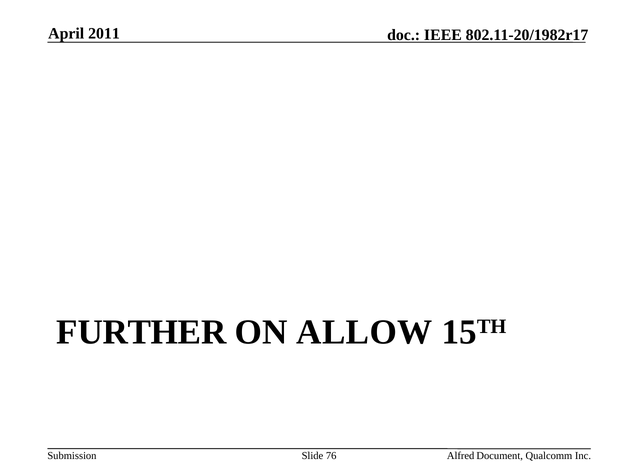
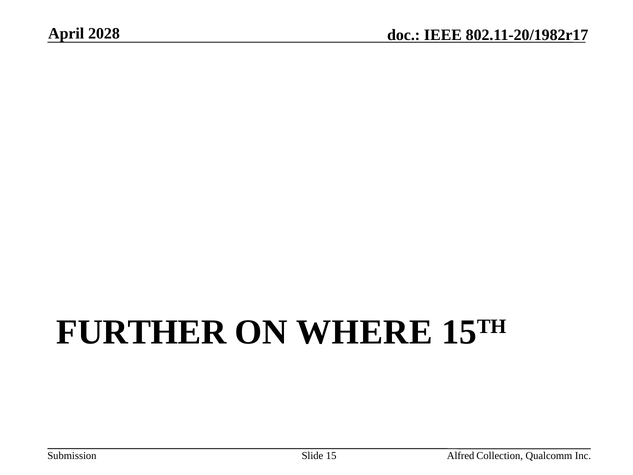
2011: 2011 -> 2028 (104, 34)
ALLOW: ALLOW -> WHERE (364, 332)
76: 76 -> 15 (331, 455)
Document: Document -> Collection (500, 455)
